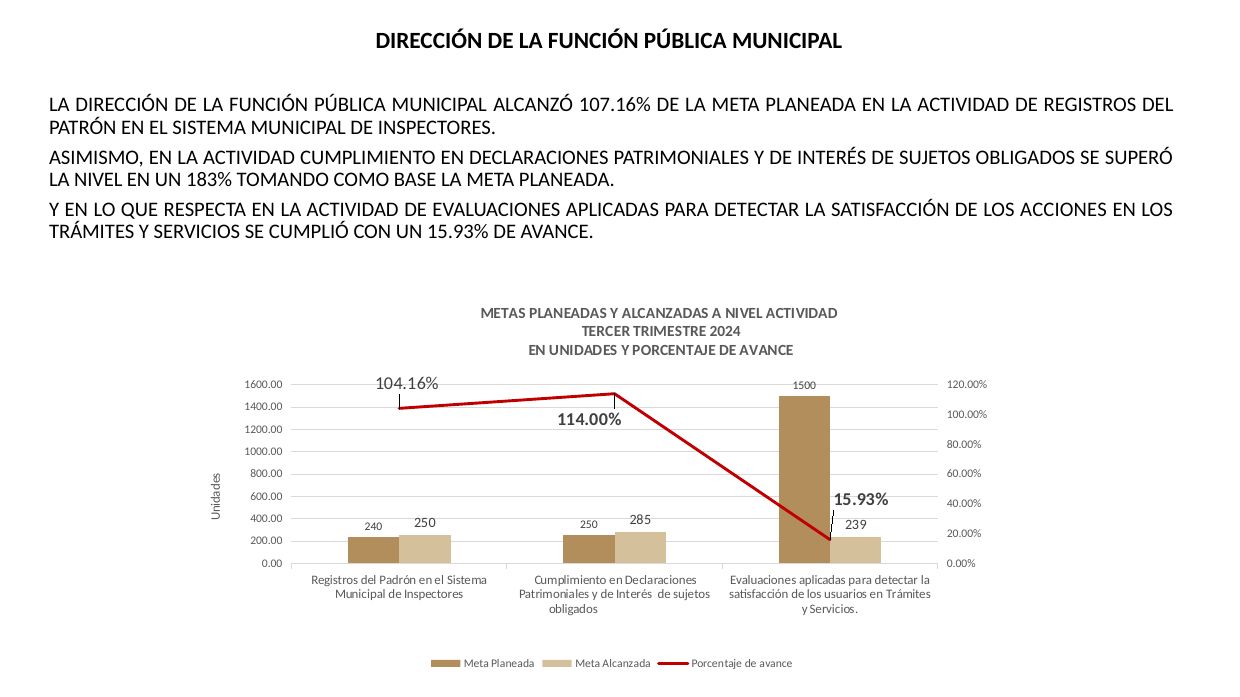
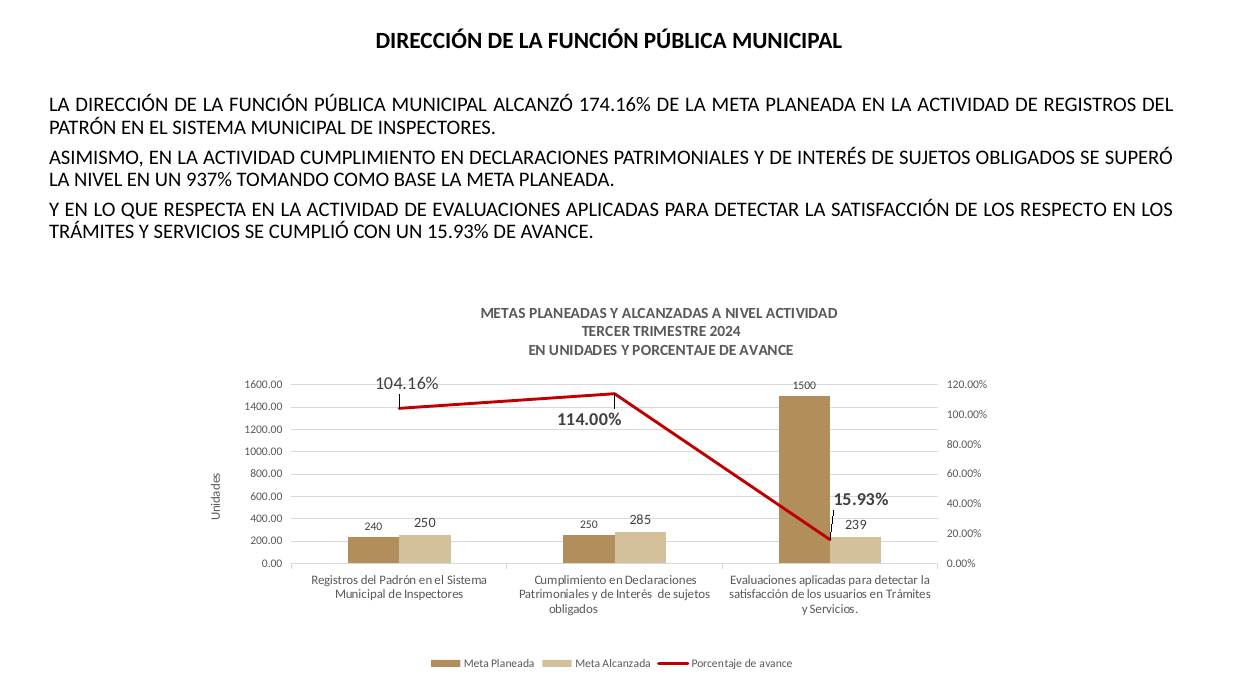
107.16%: 107.16% -> 174.16% (615, 105)
183%: 183% -> 937% (209, 180)
ACCIONES: ACCIONES -> RESPECTO (1064, 210)
